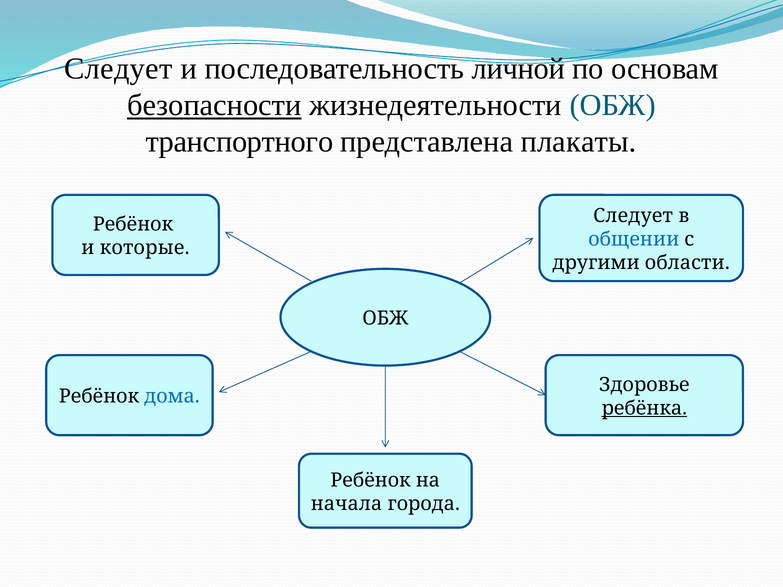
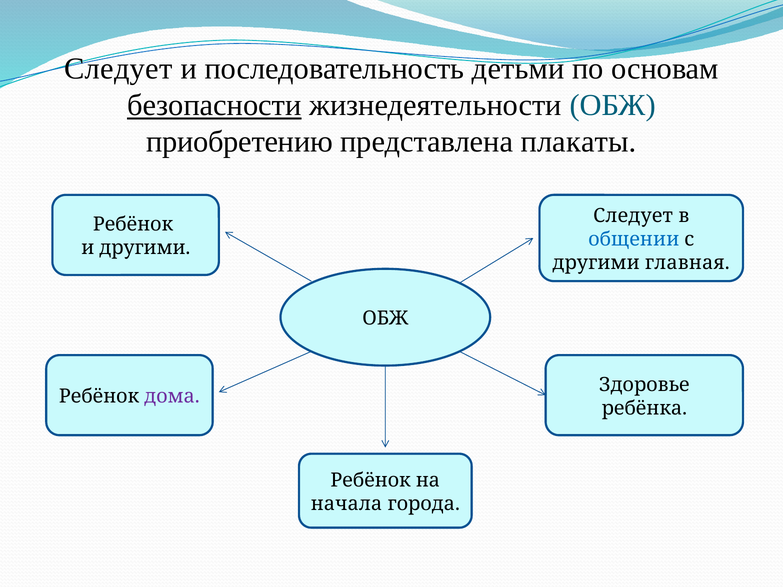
личной: личной -> детьми (518, 69)
транспортного: транспортного -> приобретению (239, 142)
и которые: которые -> другими (145, 248)
области: области -> главная (687, 263)
дома colour: blue -> purple (172, 397)
ребёнка underline: present -> none (644, 408)
